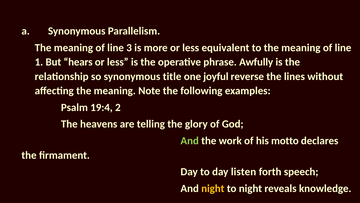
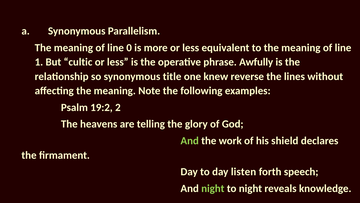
3: 3 -> 0 (129, 48)
hears: hears -> cultic (78, 62)
joyful: joyful -> knew (216, 76)
19:4: 19:4 -> 19:2 (101, 107)
motto: motto -> shield (285, 140)
night colour: yellow -> light green (213, 188)
